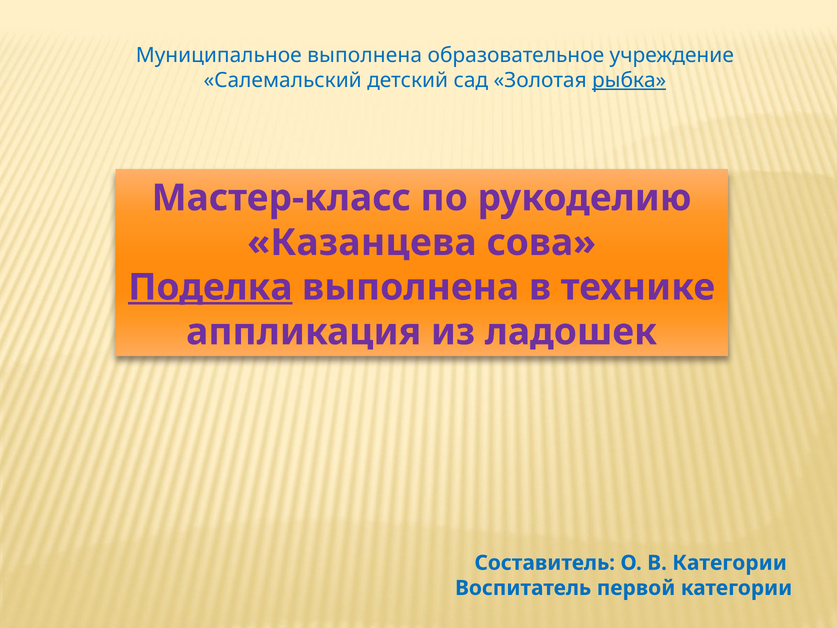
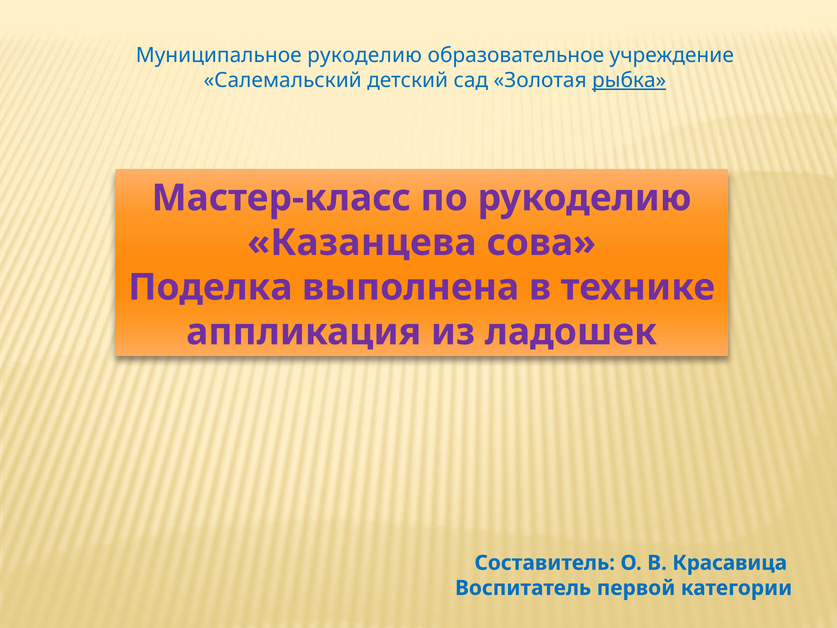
Муниципальное выполнена: выполнена -> рукоделию (365, 55)
Поделка underline: present -> none (210, 287)
В Категории: Категории -> Красавица (730, 563)
